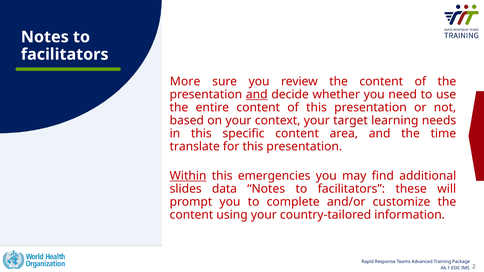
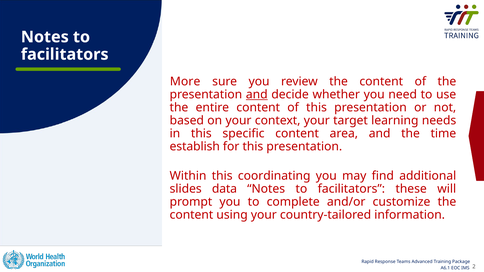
translate: translate -> establish (195, 147)
Within underline: present -> none (188, 176)
emergencies: emergencies -> coordinating (274, 176)
